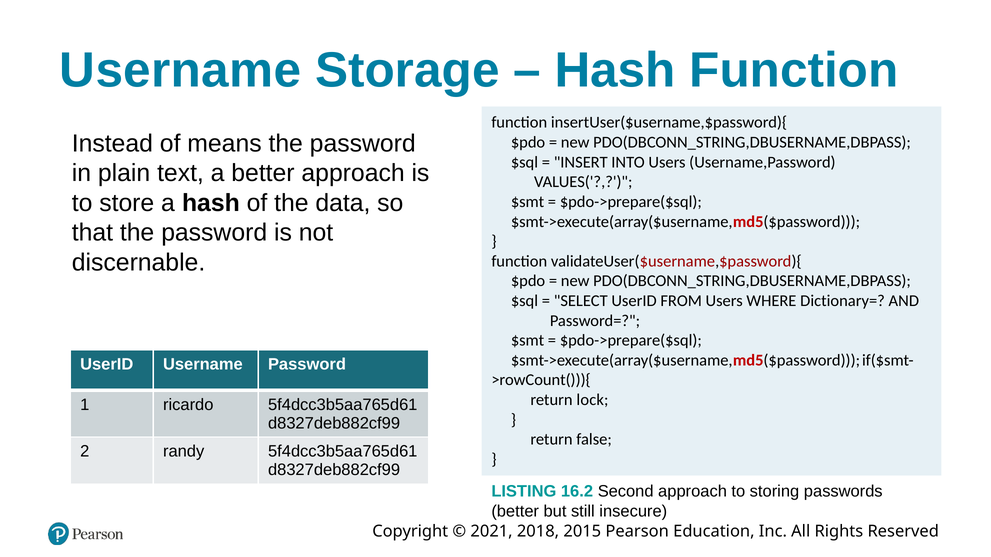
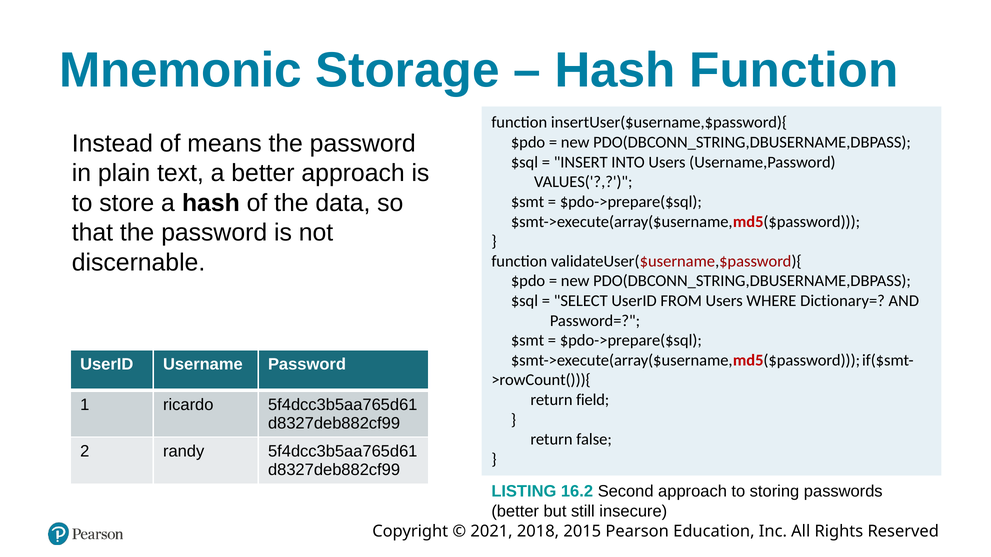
Username: Username -> Mnemonic (181, 70)
lock: lock -> field (593, 400)
